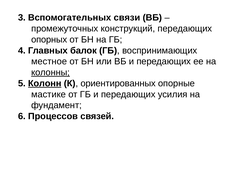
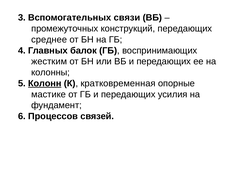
опорных: опорных -> среднее (49, 40)
местное: местное -> жестким (49, 62)
колонны underline: present -> none (51, 73)
ориентированных: ориентированных -> кратковременная (118, 84)
